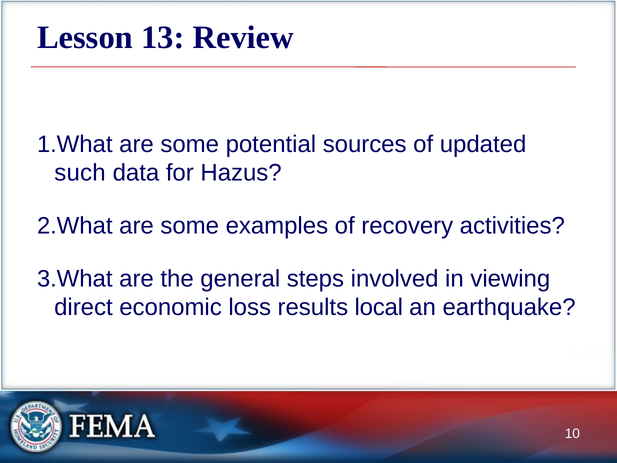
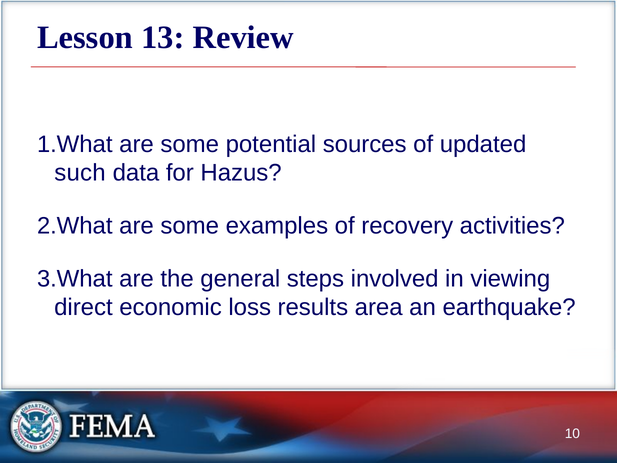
local: local -> area (379, 307)
